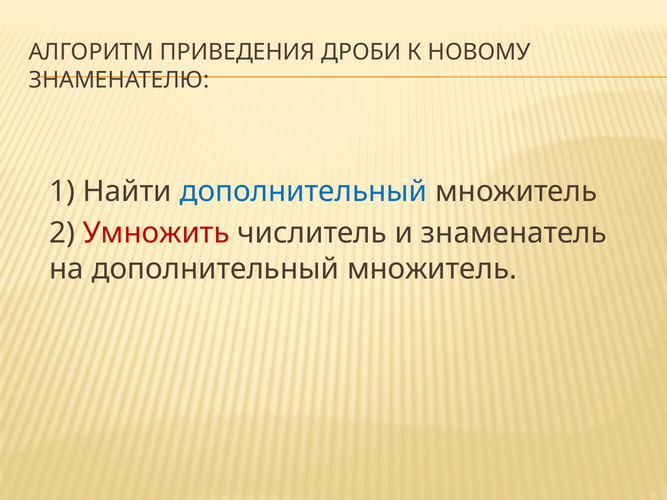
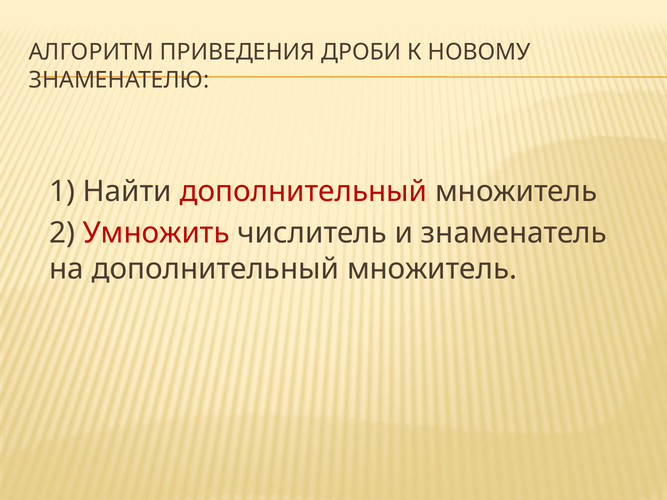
дополнительный colour: blue -> red (303, 192)
